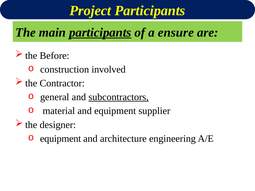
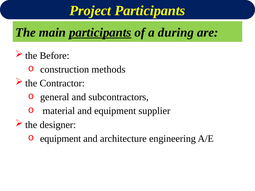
ensure: ensure -> during (176, 33)
involved: involved -> methods (108, 69)
subcontractors underline: present -> none (119, 97)
